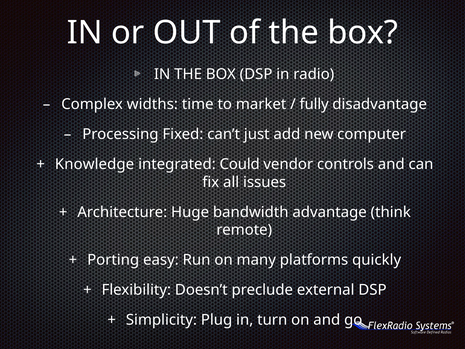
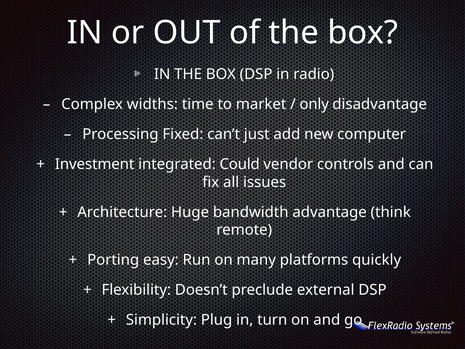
fully: fully -> only (314, 104)
Knowledge: Knowledge -> Investment (95, 164)
